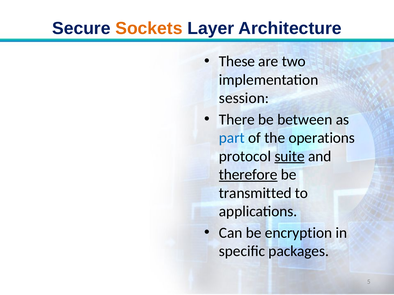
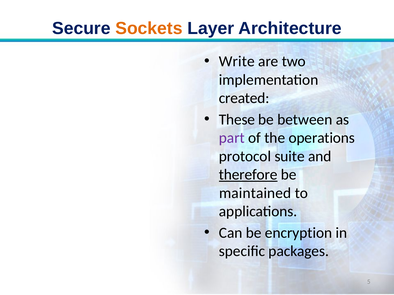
These: These -> Write (237, 61)
session: session -> created (244, 98)
There: There -> These (237, 120)
part colour: blue -> purple (232, 138)
suite underline: present -> none (290, 157)
transmitted: transmitted -> maintained (255, 193)
